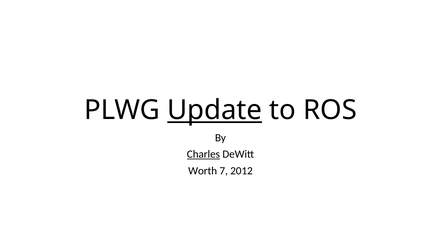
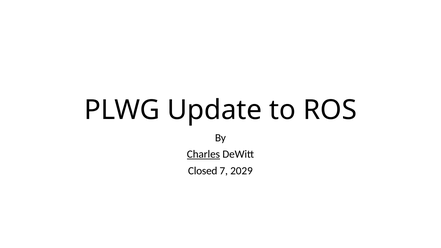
Update underline: present -> none (215, 110)
Worth: Worth -> Closed (203, 171)
2012: 2012 -> 2029 (241, 171)
